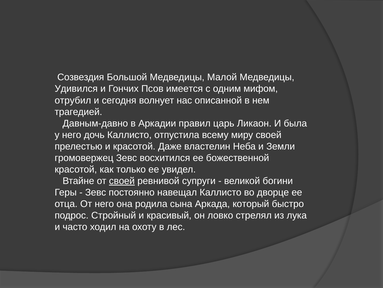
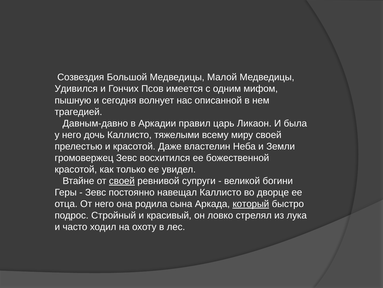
отрубил: отрубил -> пышную (73, 100)
отпустила: отпустила -> тяжелыми (177, 135)
который underline: none -> present (251, 203)
